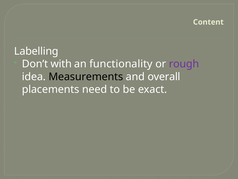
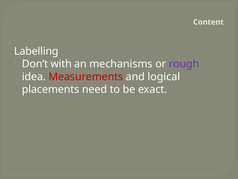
functionality: functionality -> mechanisms (121, 64)
Measurements colour: black -> red (86, 77)
overall: overall -> logical (164, 77)
